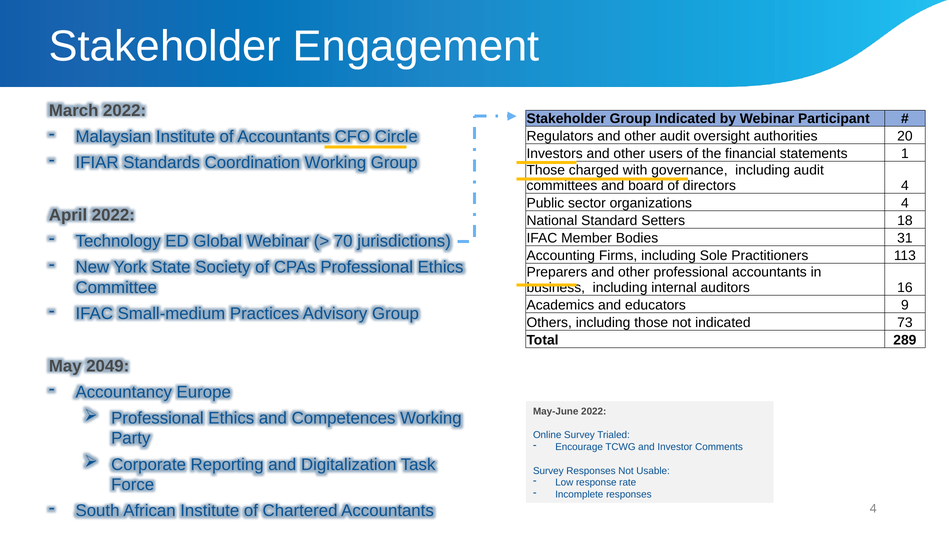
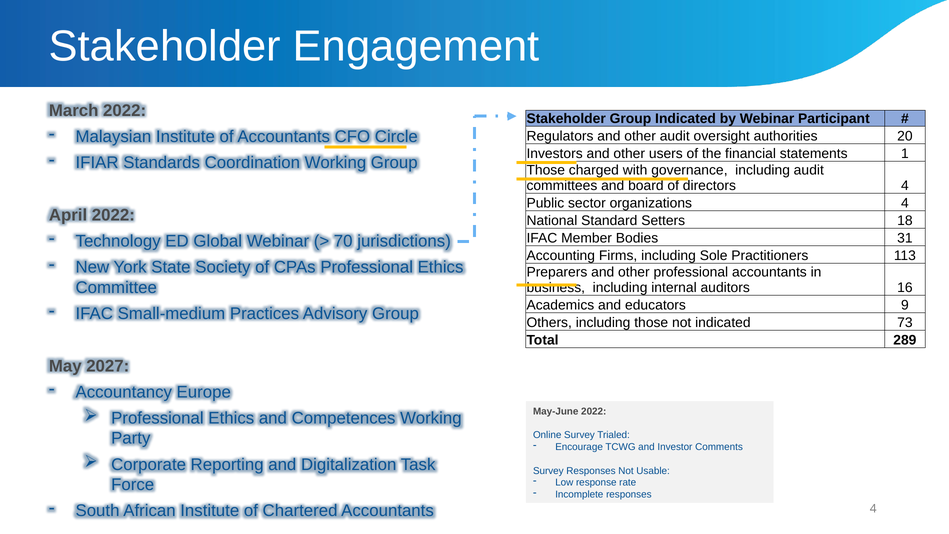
2049: 2049 -> 2027 (108, 366)
